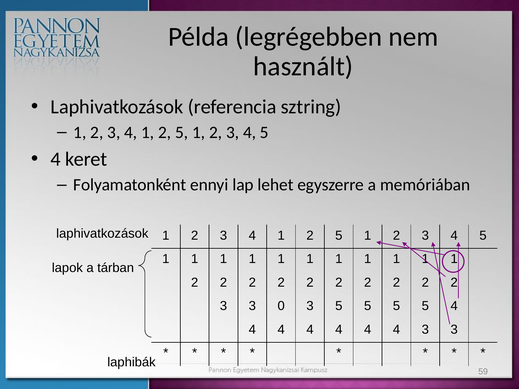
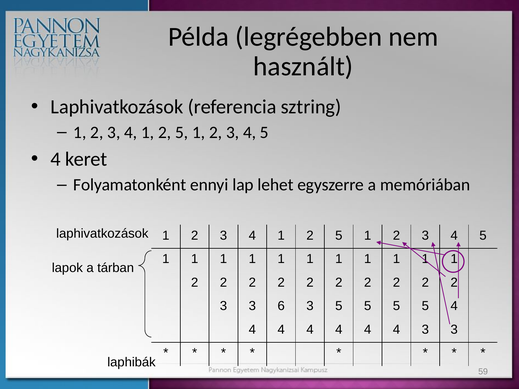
0: 0 -> 6 (281, 306)
